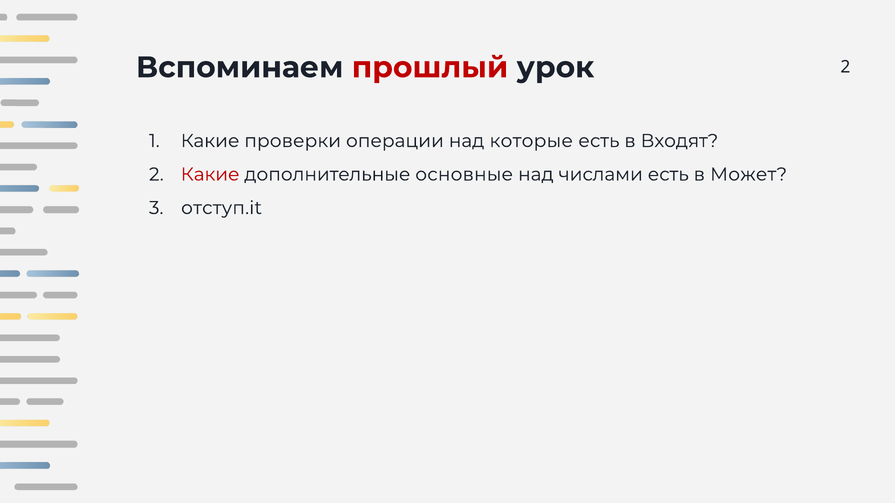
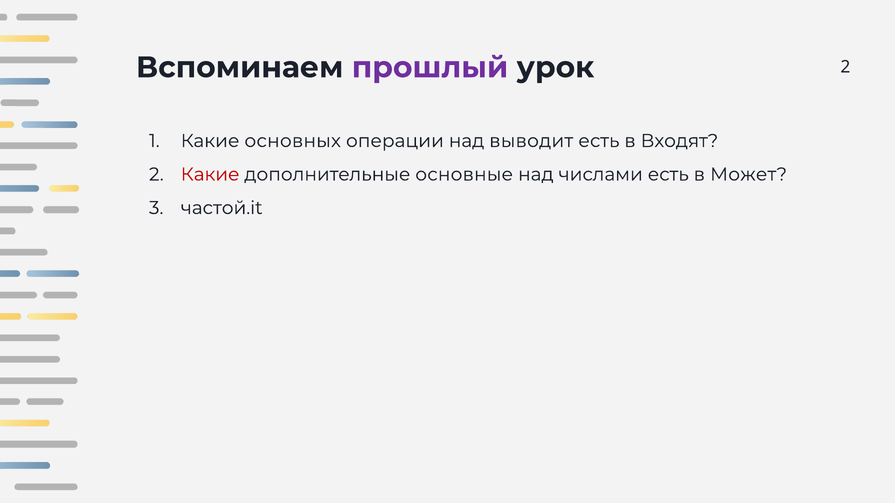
прошлый colour: red -> purple (430, 67)
проверки: проверки -> основных (293, 141)
которые: которые -> выводит (531, 141)
отступ.it: отступ.it -> частой.it (222, 208)
